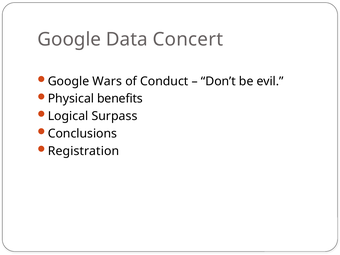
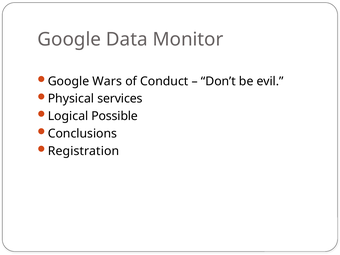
Concert: Concert -> Monitor (188, 39)
benefits: benefits -> services (120, 99)
Surpass: Surpass -> Possible (115, 116)
